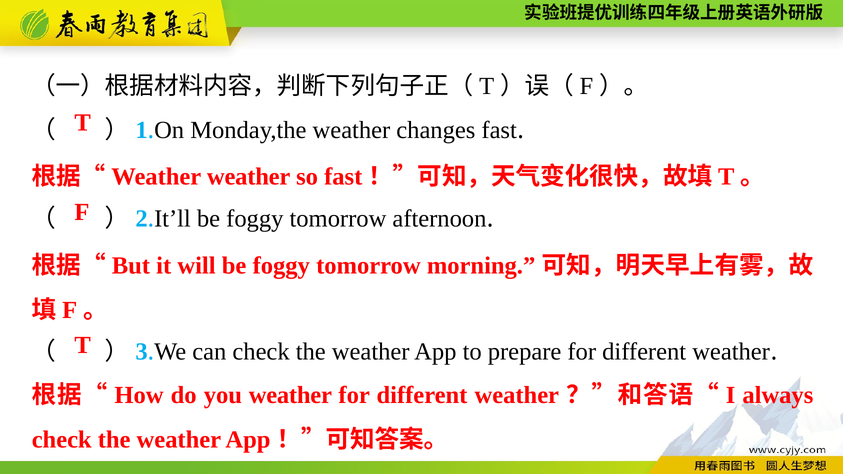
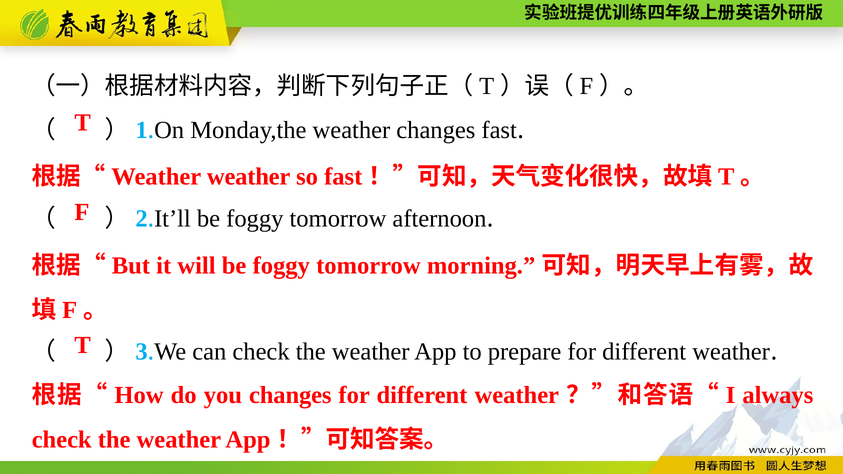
you weather: weather -> changes (290, 396)
